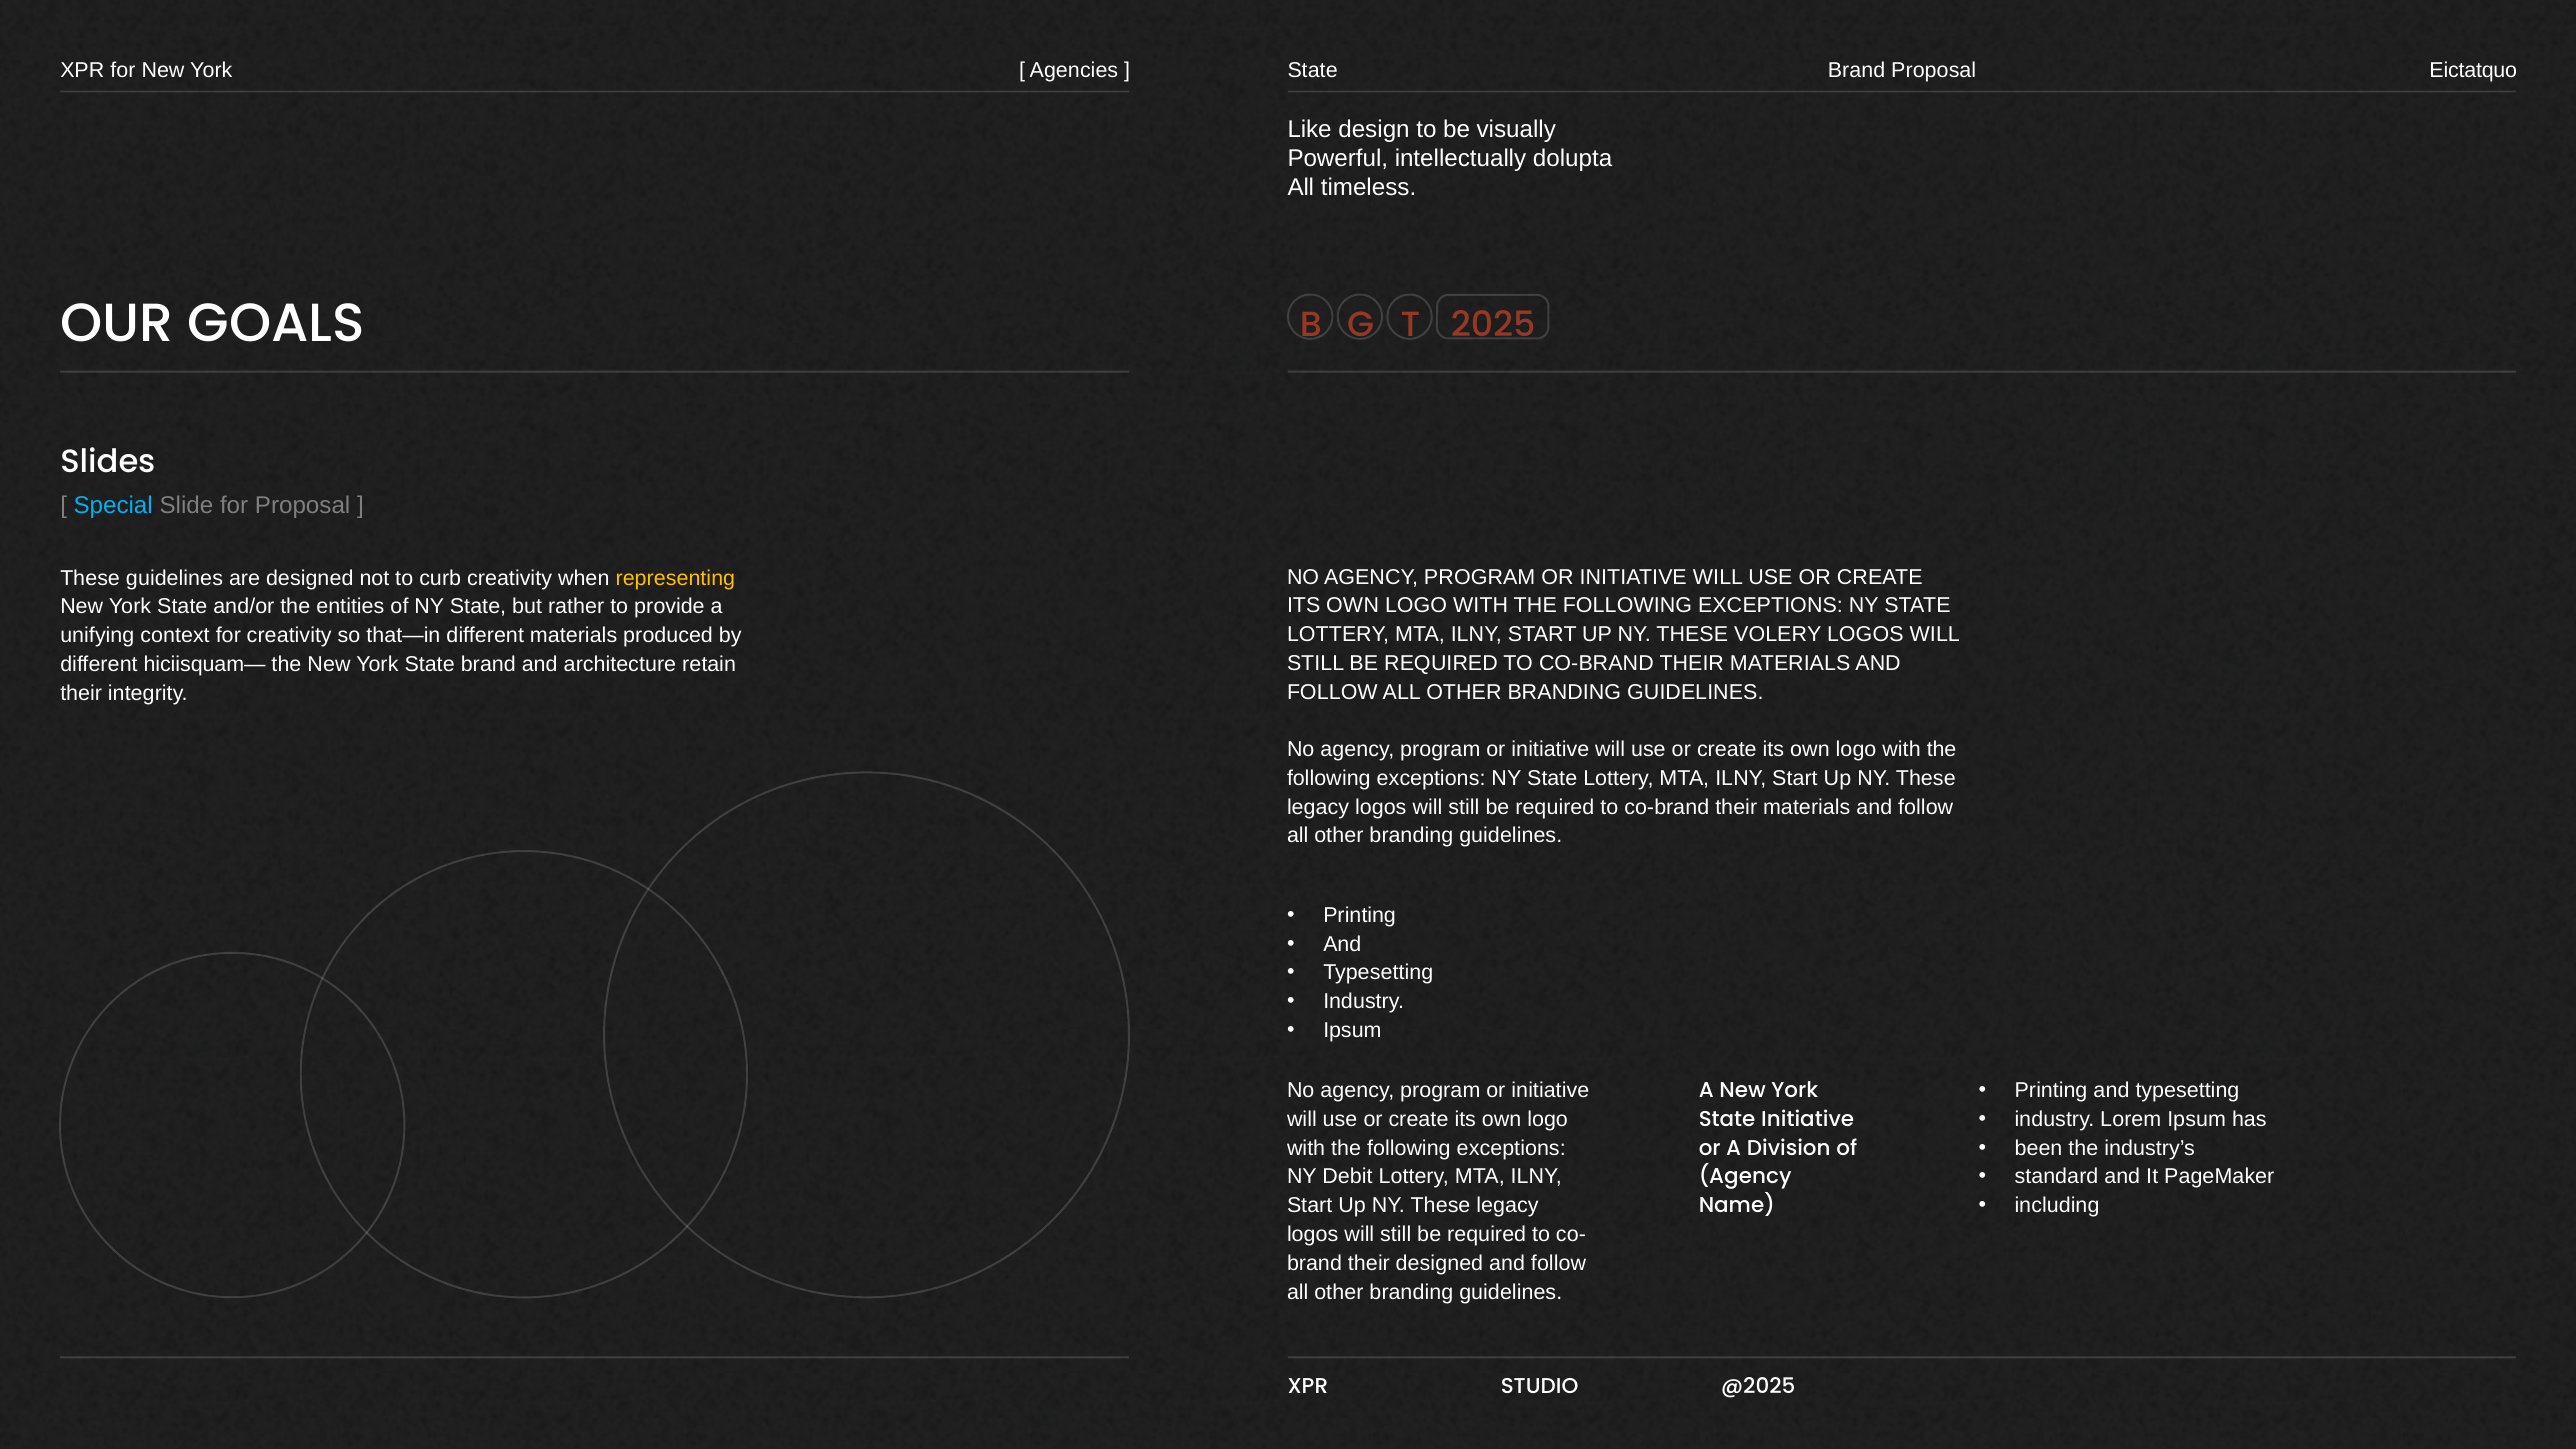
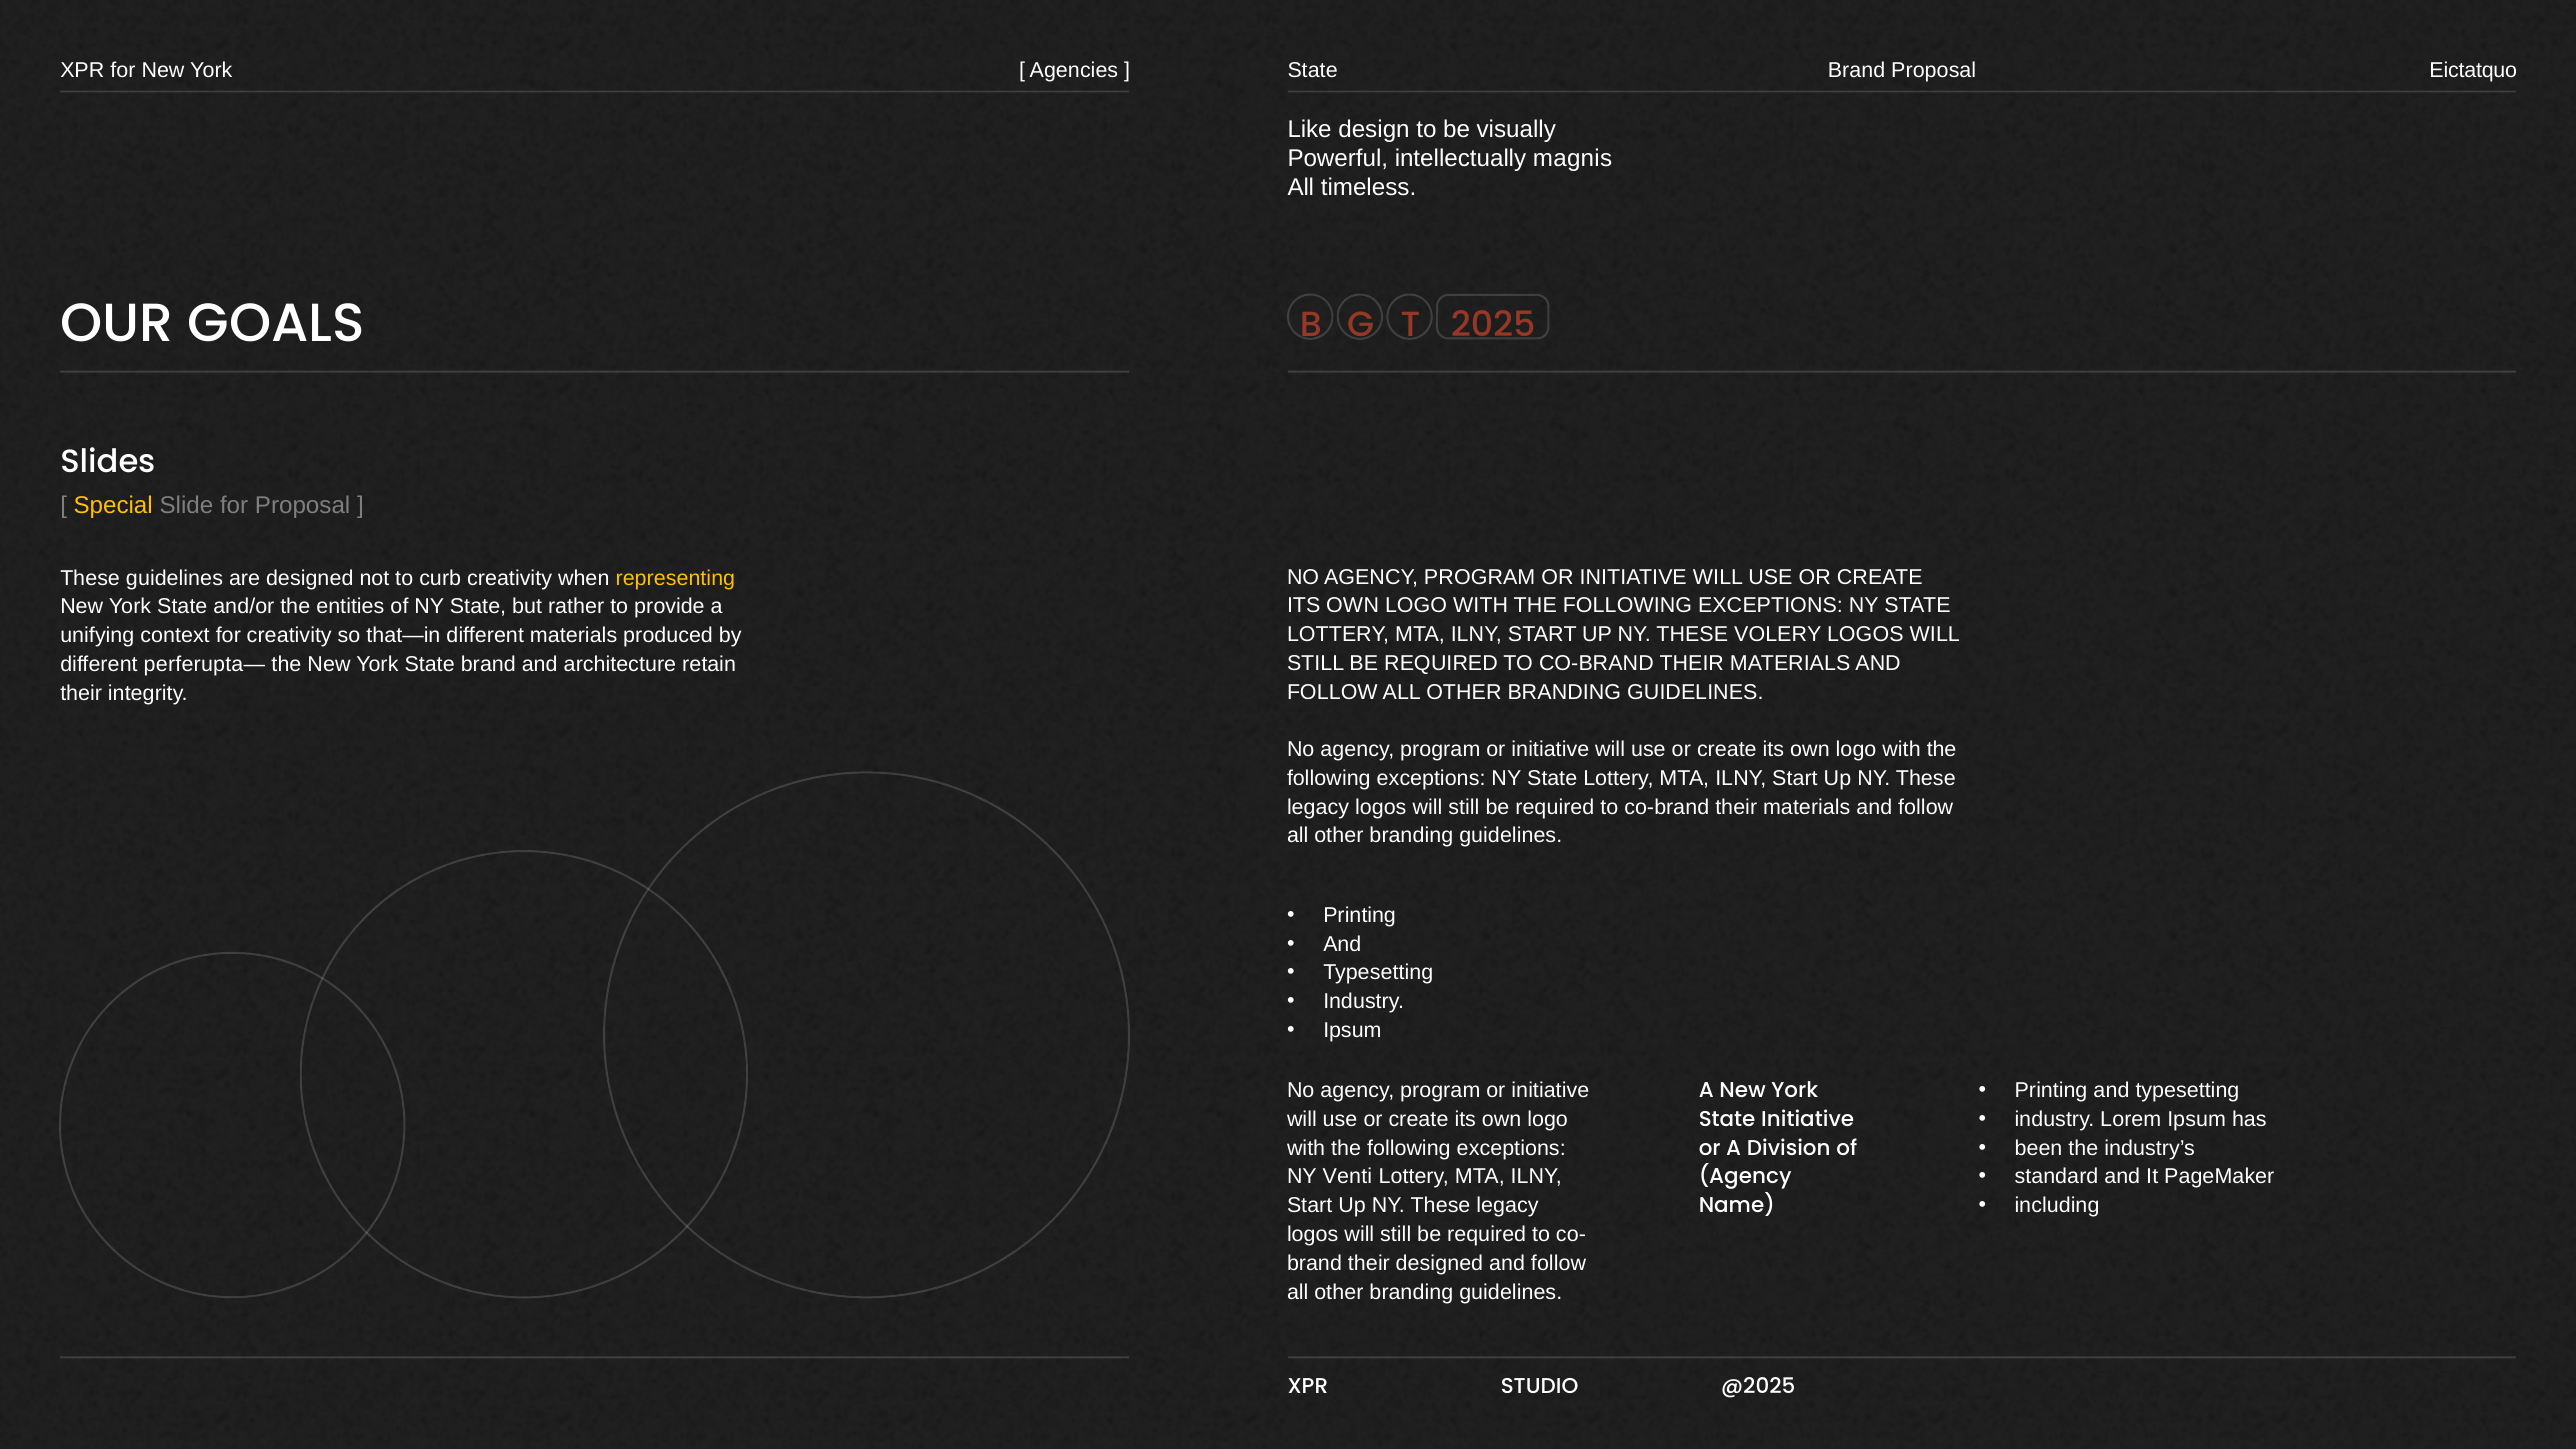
dolupta: dolupta -> magnis (1573, 158)
Special colour: light blue -> yellow (113, 505)
hiciisquam—: hiciisquam— -> perferupta— (204, 664)
Debit: Debit -> Venti (1347, 1177)
